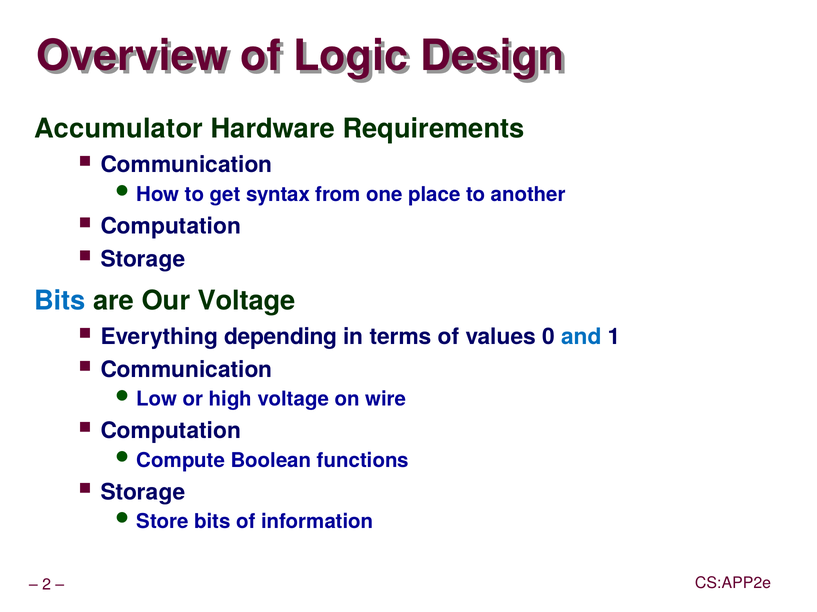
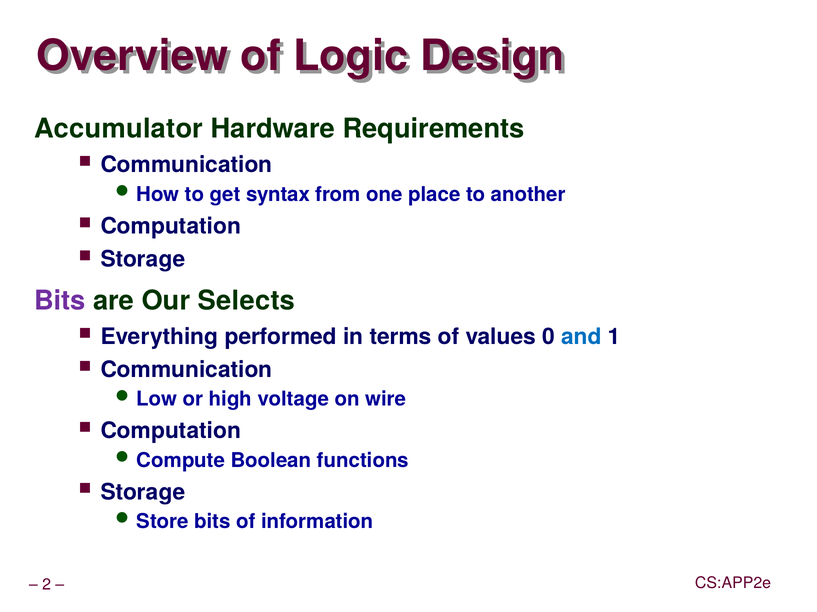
Bits colour: blue -> purple (60, 301)
Our Voltage: Voltage -> Selects (246, 301)
depending: depending -> performed (281, 337)
